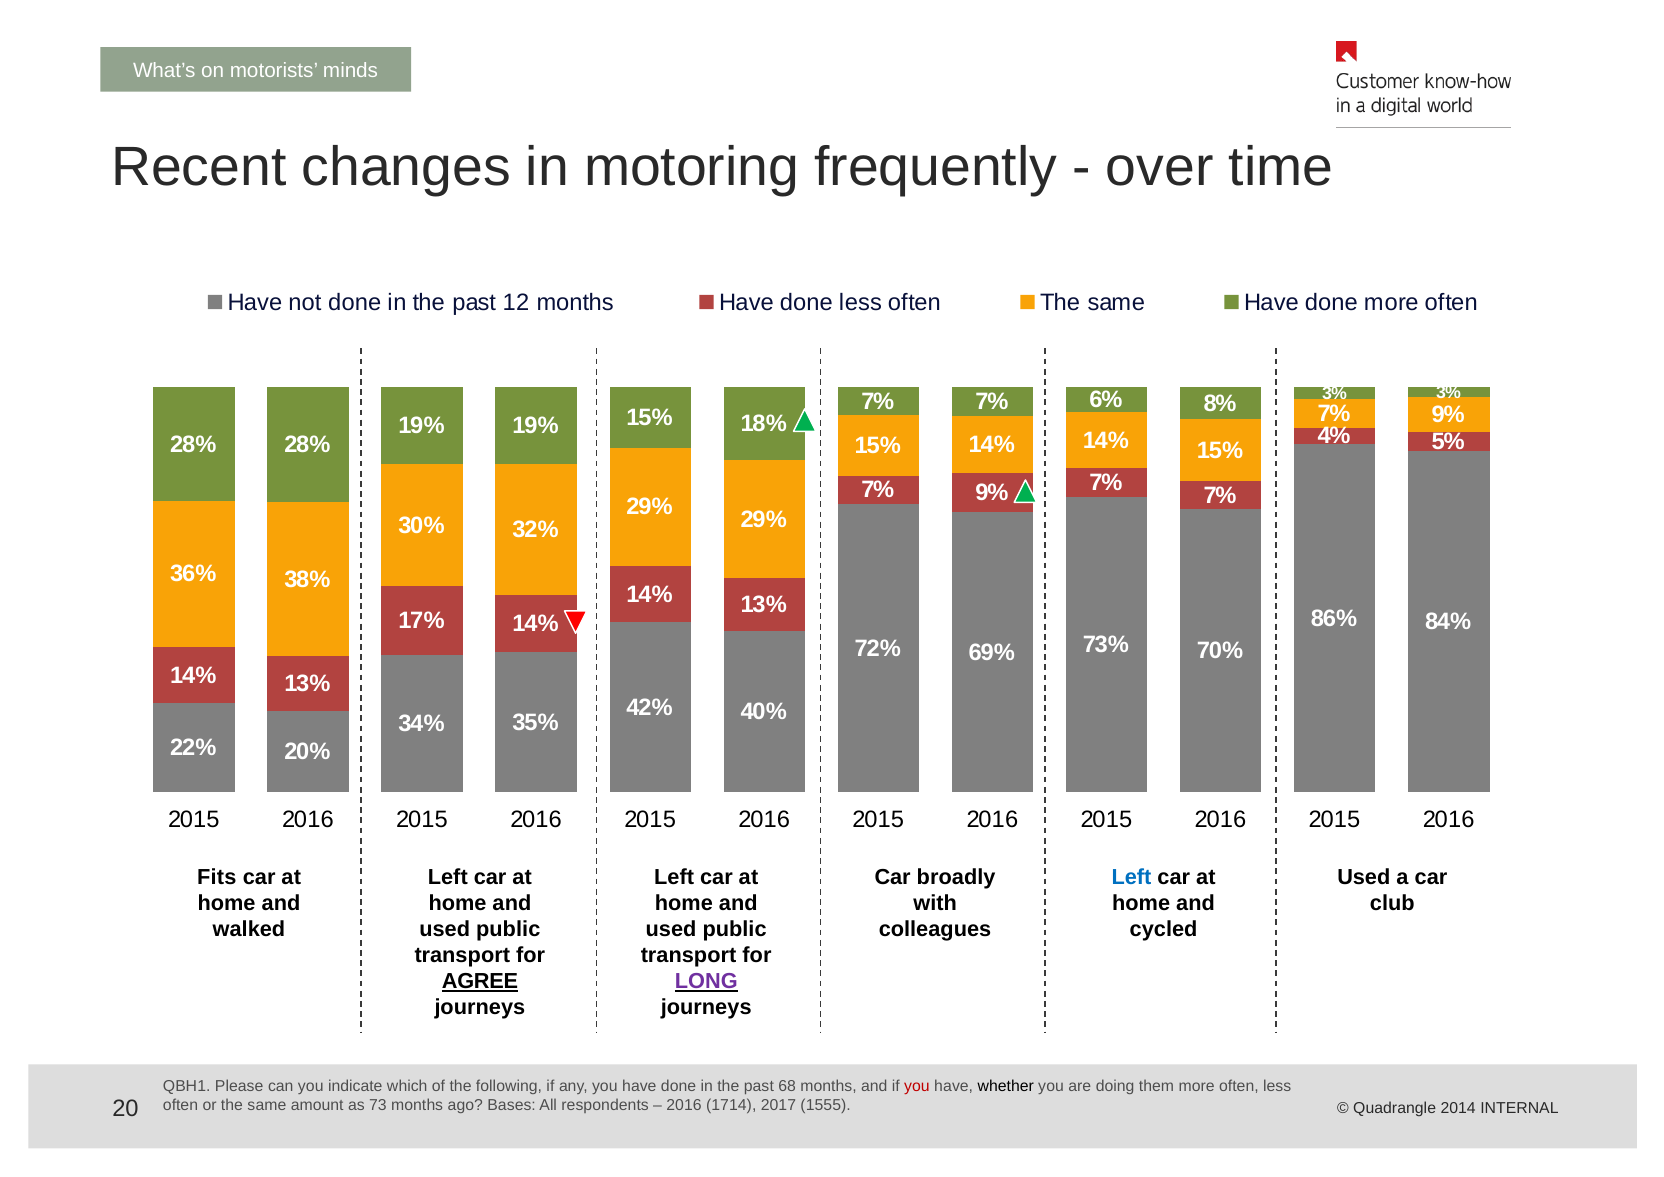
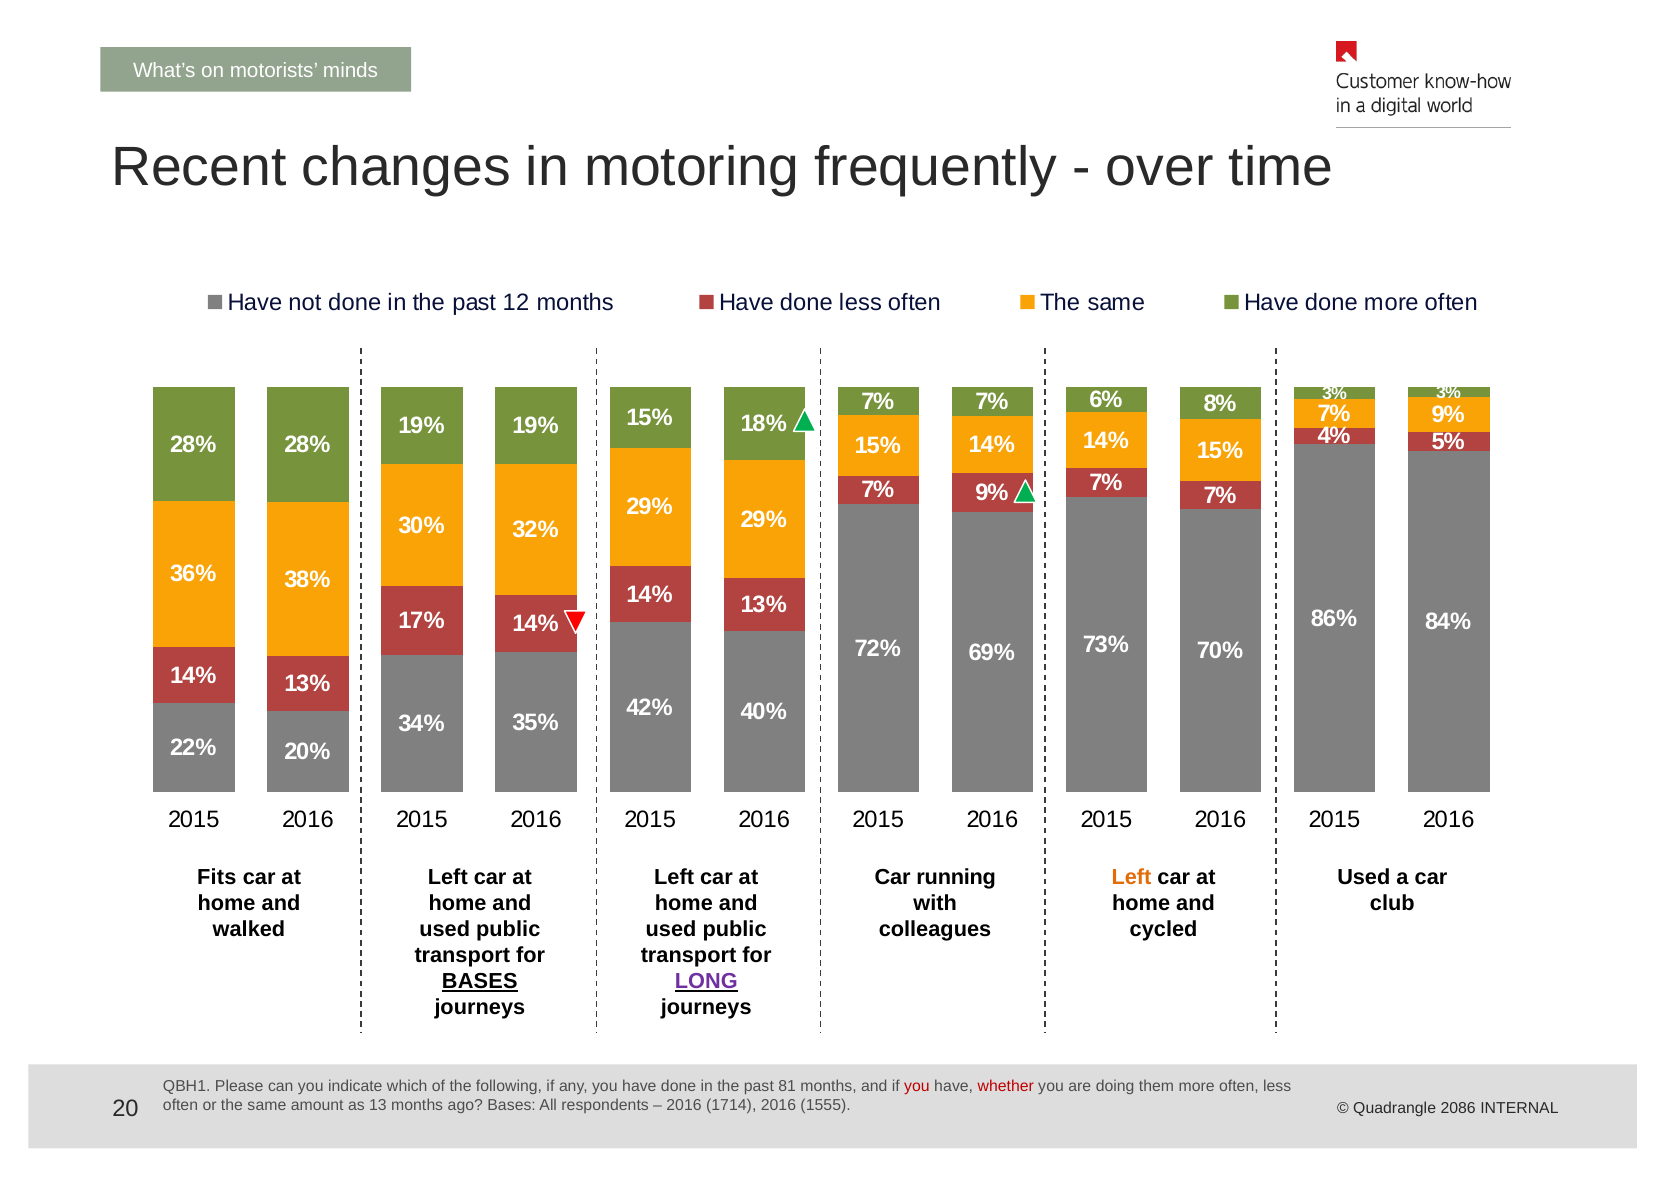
broadly: broadly -> running (956, 877)
Left colour: blue -> orange (1132, 877)
AGREE: AGREE -> BASES (480, 982)
68: 68 -> 81 (787, 1086)
whether colour: black -> red (1006, 1086)
73: 73 -> 13 (378, 1105)
1714 2017: 2017 -> 2016 (778, 1105)
2014: 2014 -> 2086 (1458, 1108)
